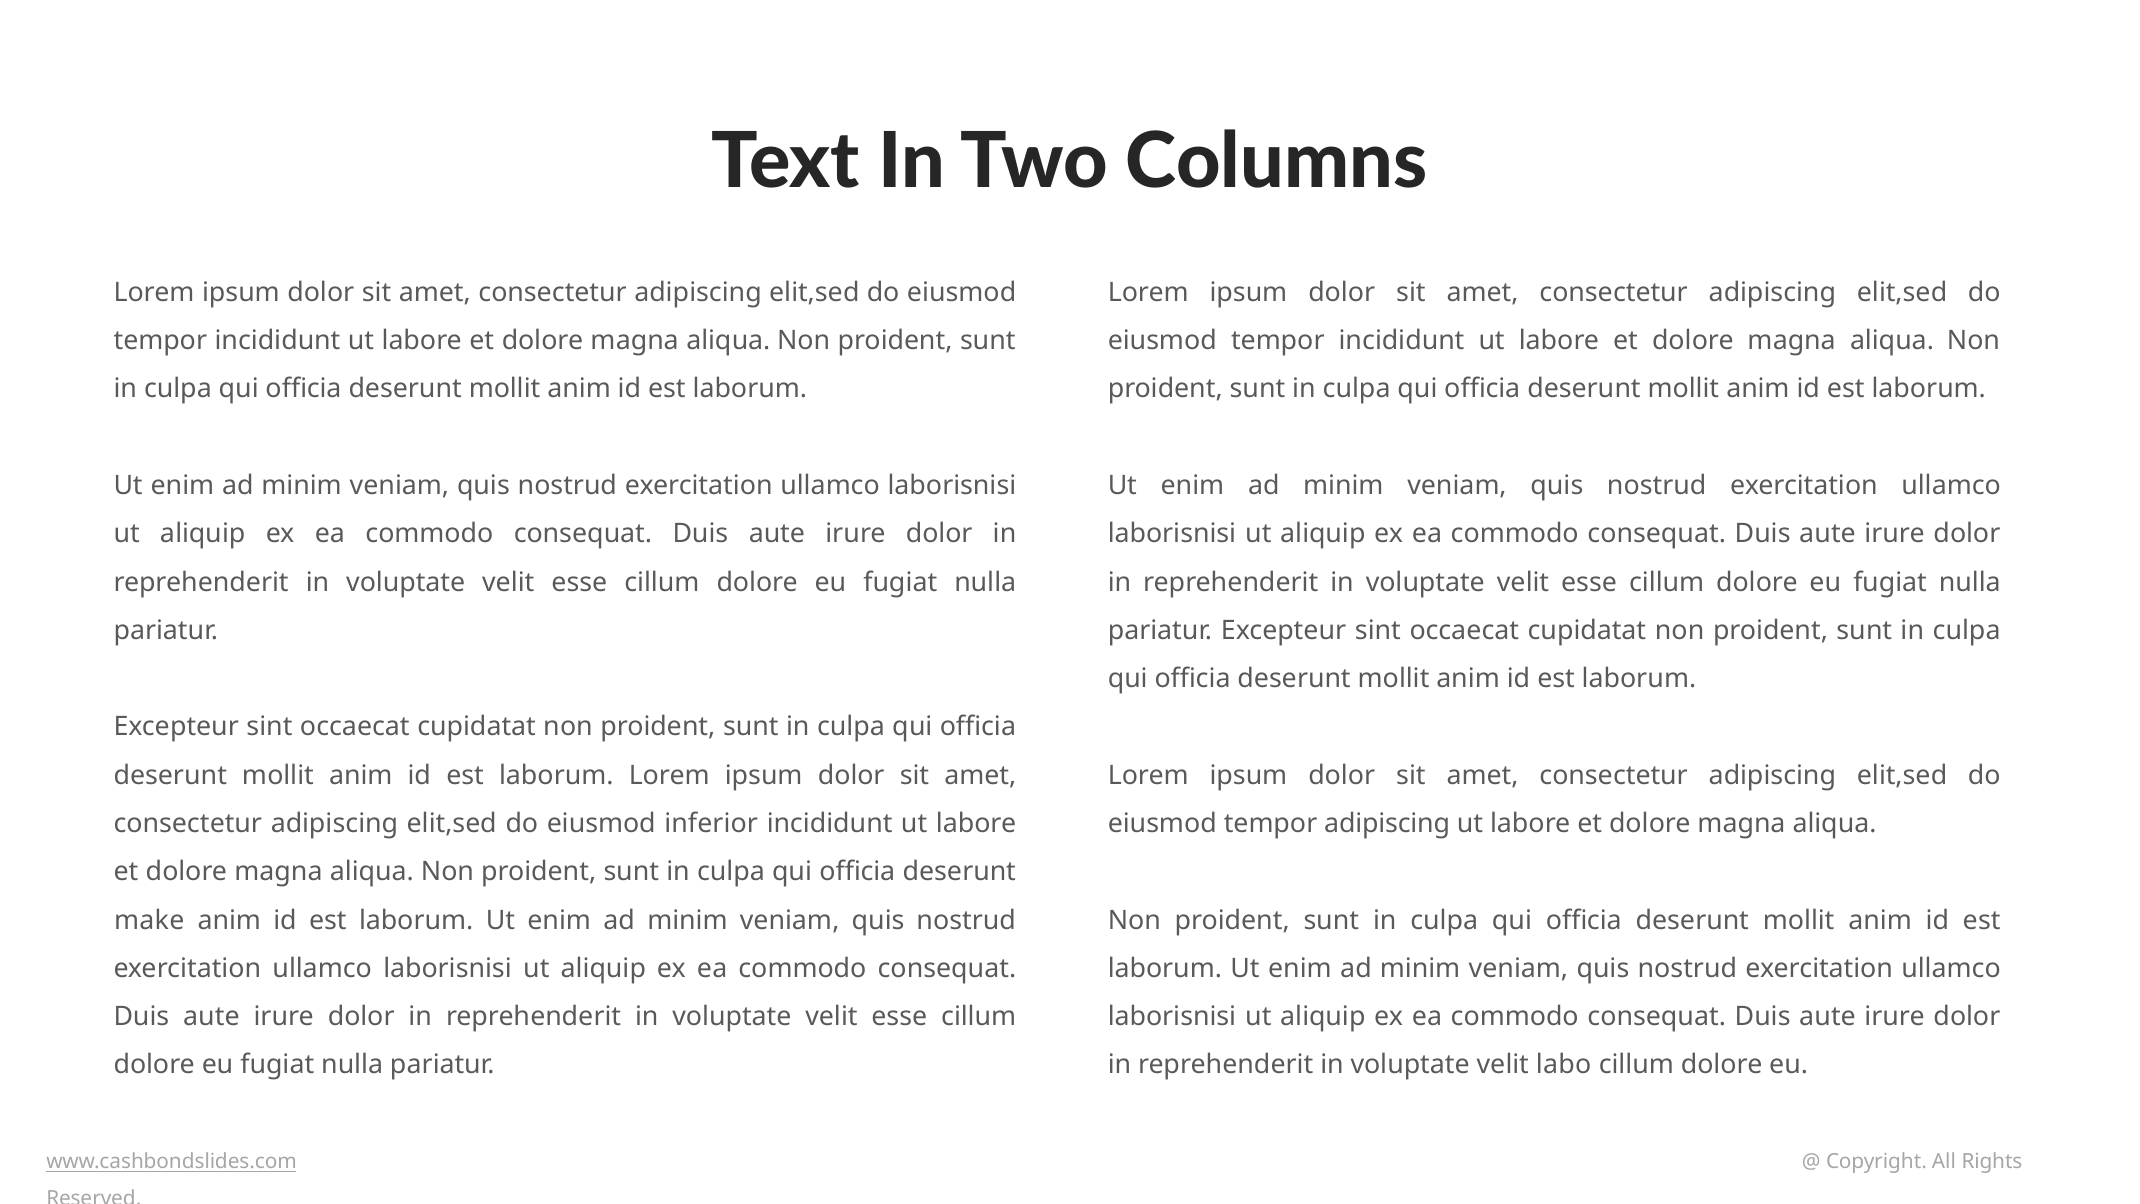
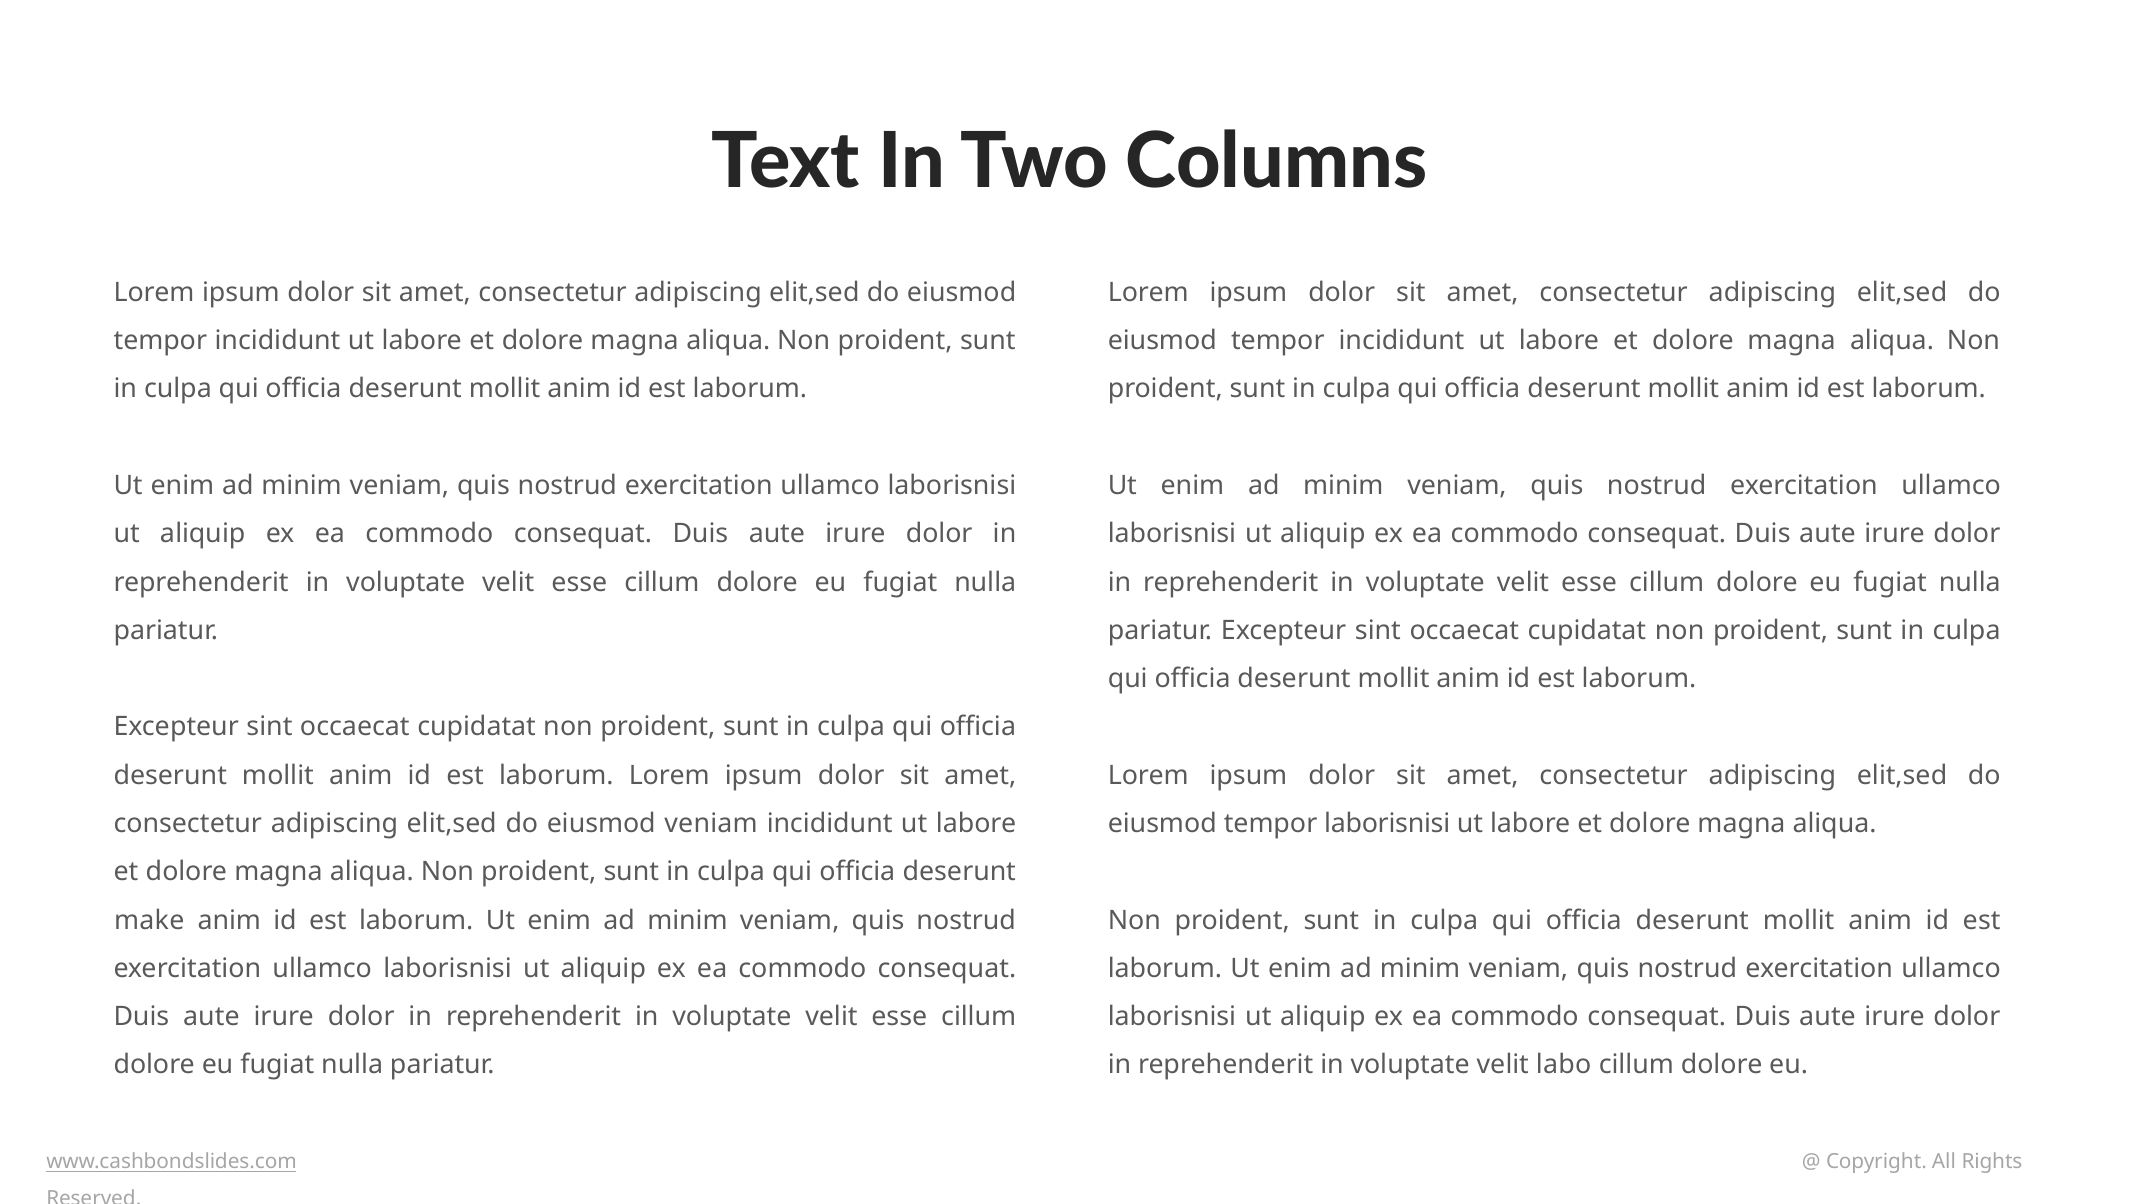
eiusmod inferior: inferior -> veniam (711, 824)
tempor adipiscing: adipiscing -> laborisnisi (1387, 824)
